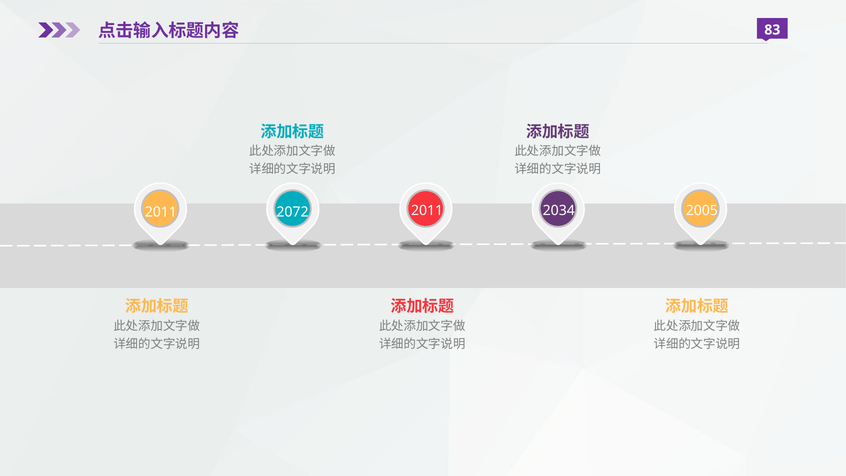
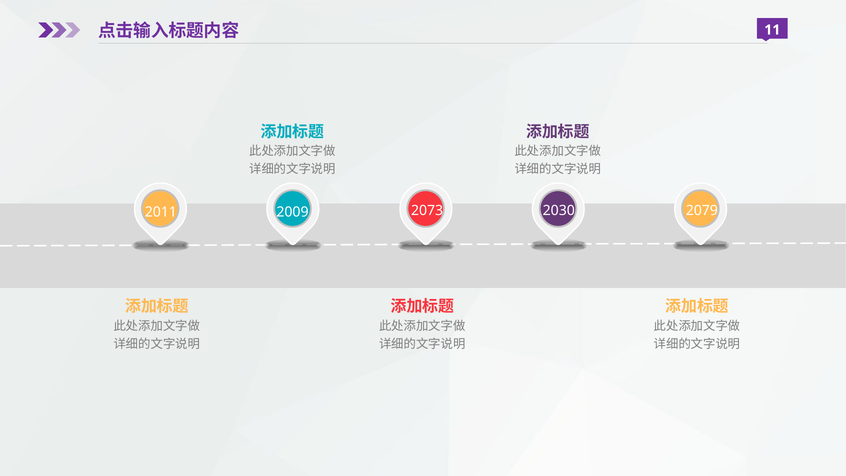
83: 83 -> 11 (772, 30)
2011: 2011 -> 2073 (427, 210)
2034: 2034 -> 2030 (559, 210)
2005: 2005 -> 2079 (702, 210)
2072: 2072 -> 2009 (292, 212)
